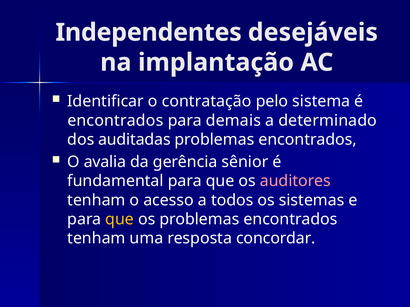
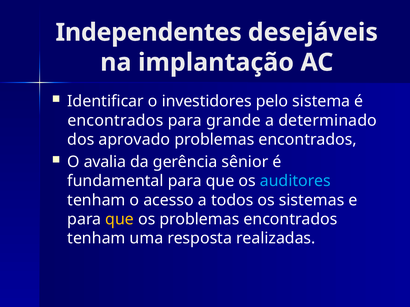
contratação: contratação -> investidores (207, 102)
demais: demais -> grande (233, 121)
auditadas: auditadas -> aprovado (134, 140)
auditores colour: pink -> light blue (295, 181)
concordar: concordar -> realizadas (276, 239)
